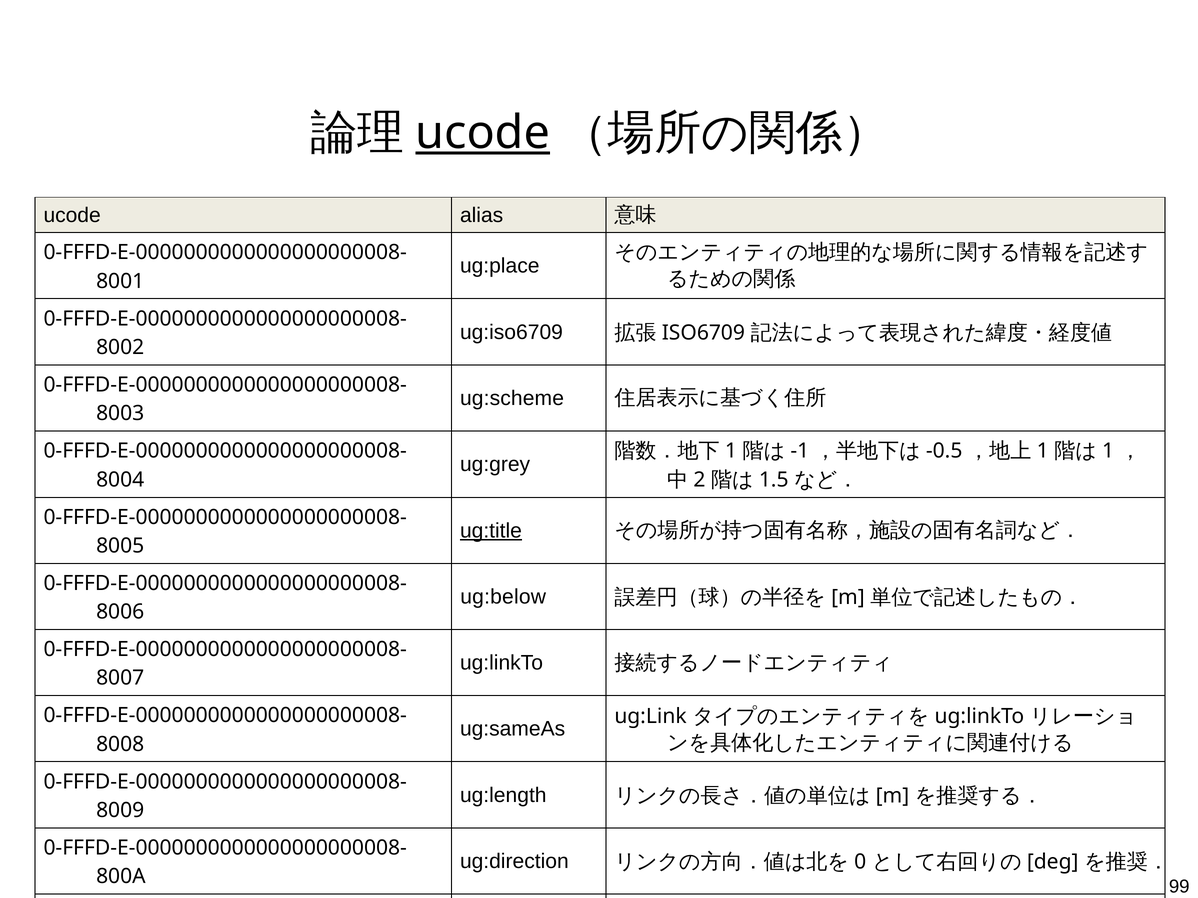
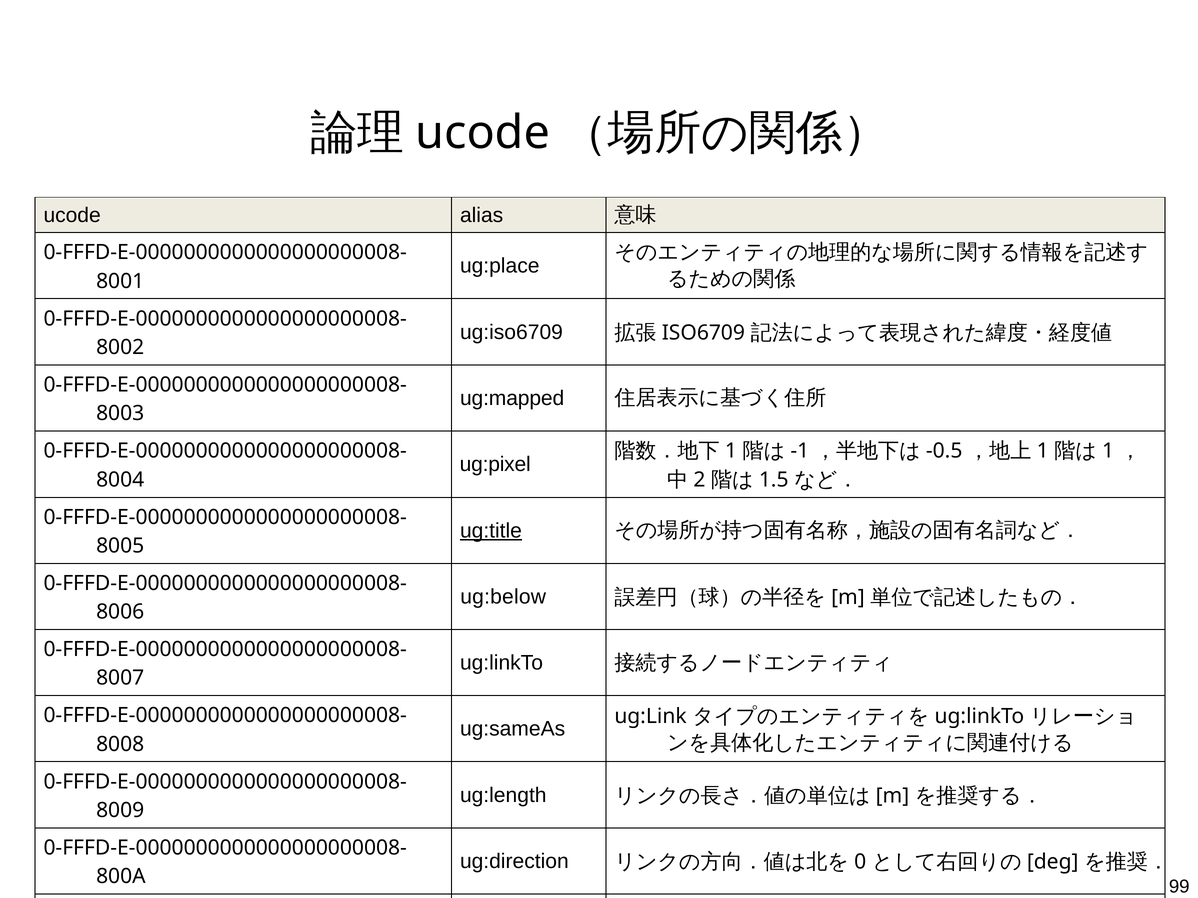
ucode underline: present -> none (483, 133)
ug:scheme: ug:scheme -> ug:mapped (512, 399)
ug:grey: ug:grey -> ug:pixel (495, 465)
